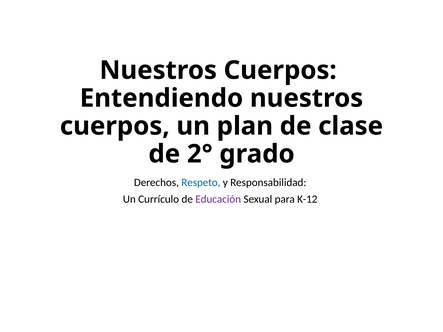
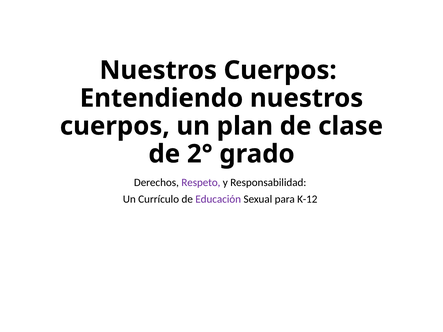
Respeto colour: blue -> purple (201, 183)
